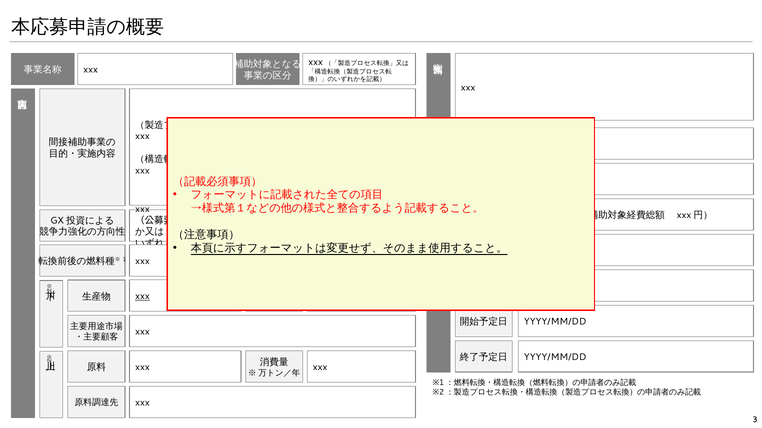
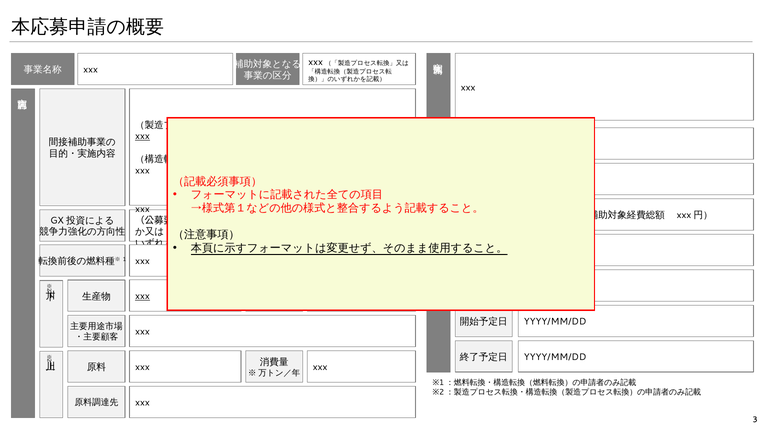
xxx underline: none -> present (142, 136)
